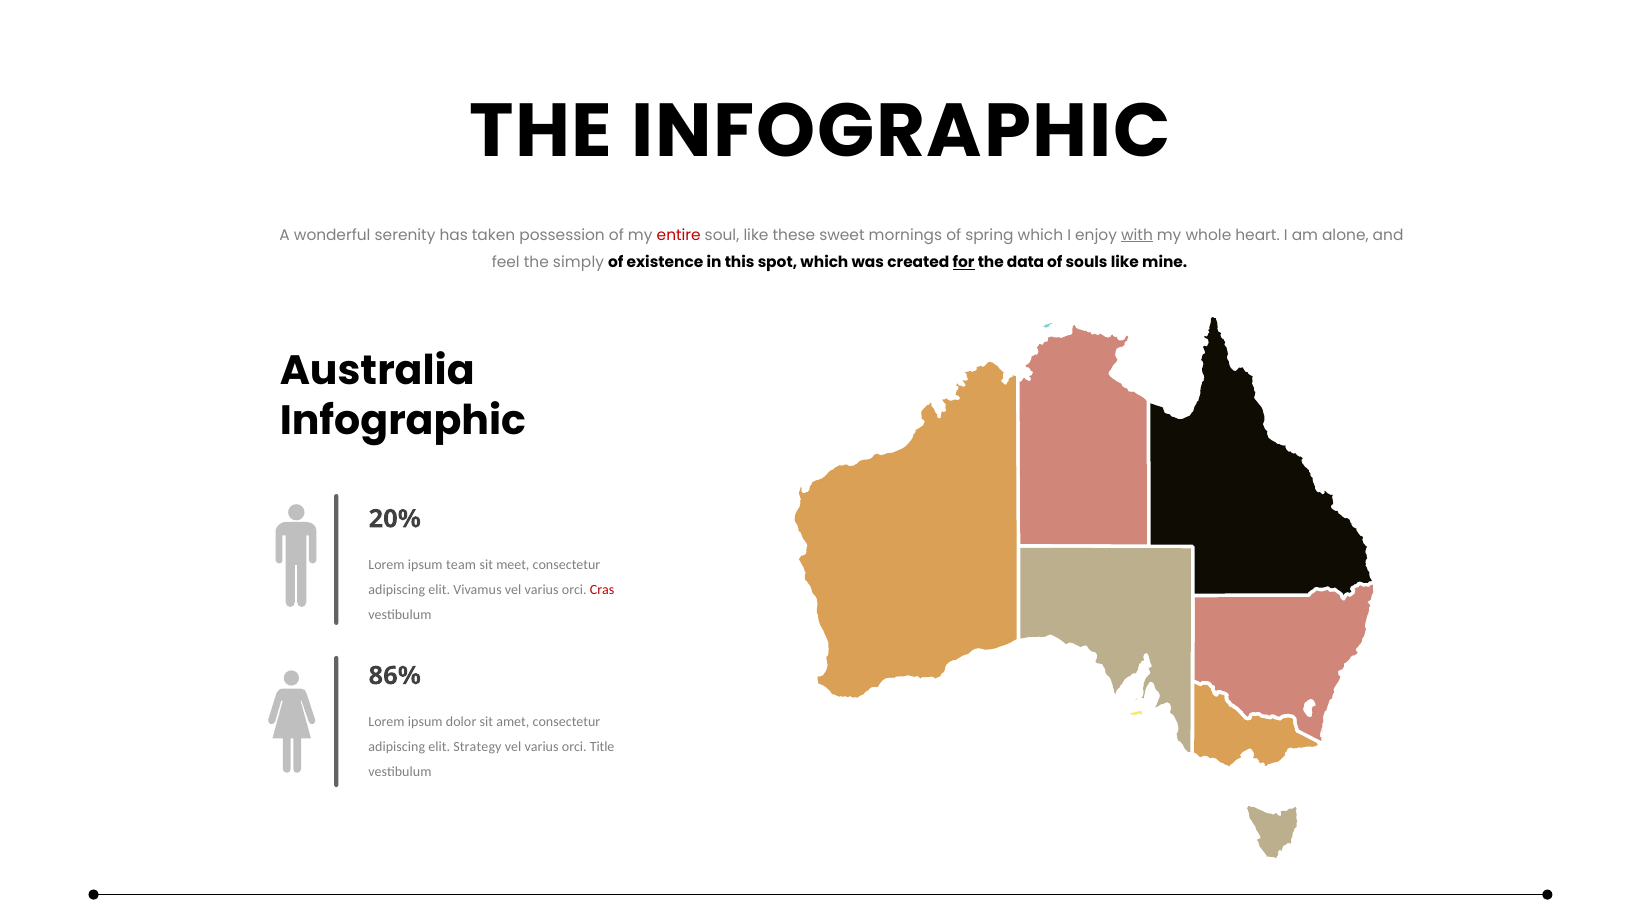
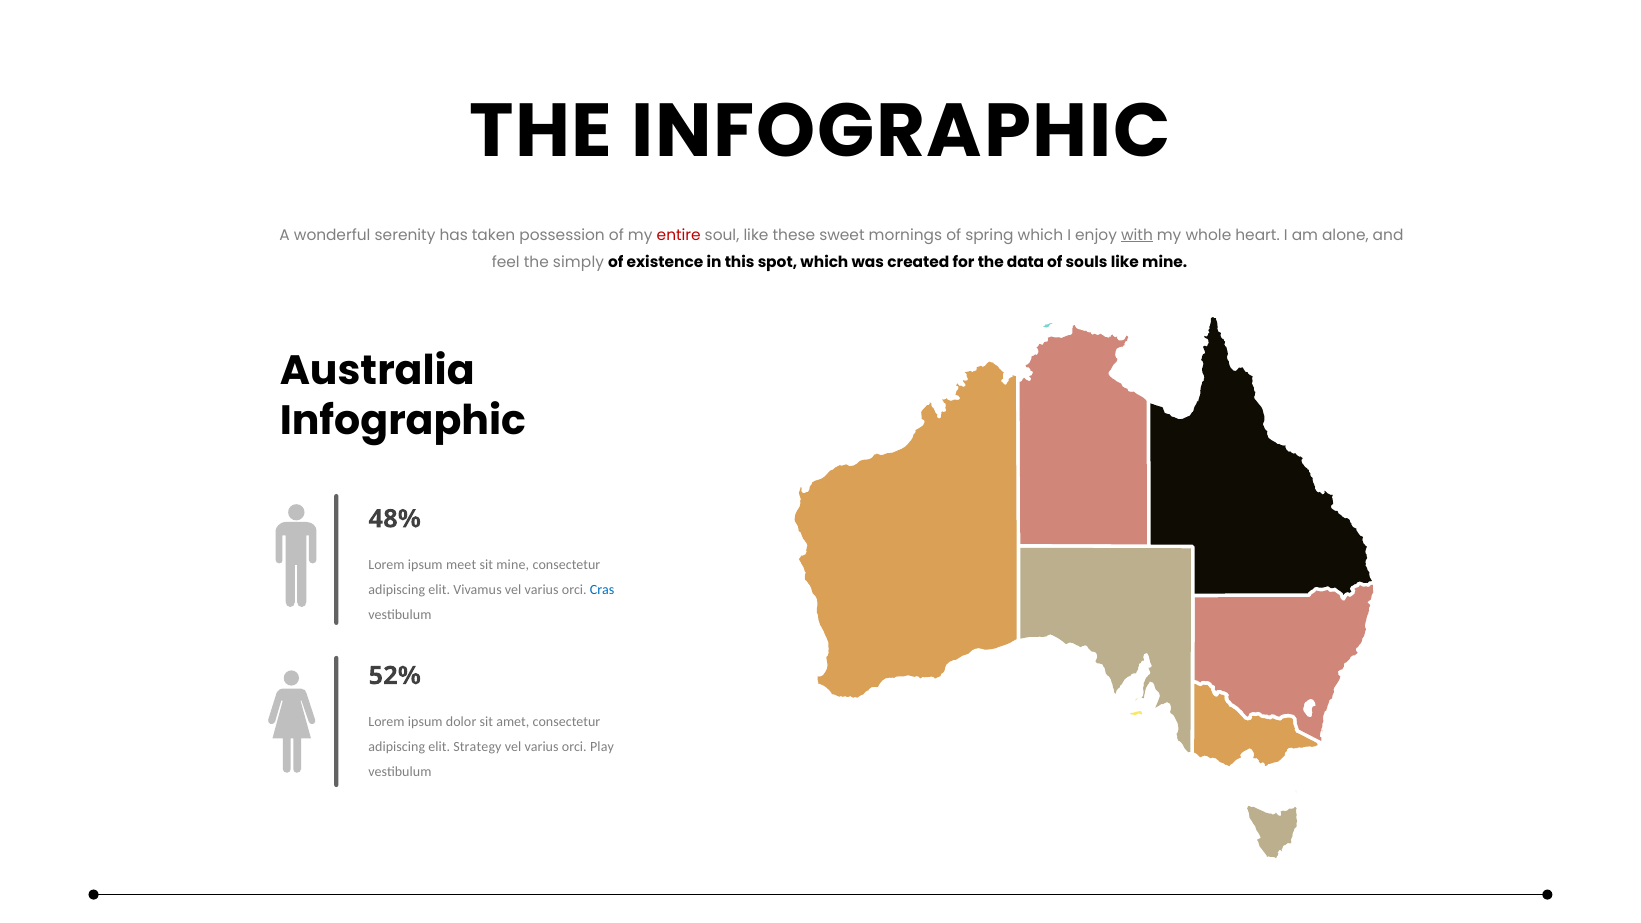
for underline: present -> none (964, 263)
20%: 20% -> 48% (395, 519)
team: team -> meet (461, 565)
sit meet: meet -> mine (513, 565)
Cras colour: red -> blue (602, 590)
86%: 86% -> 52% (395, 676)
Title: Title -> Play (602, 747)
